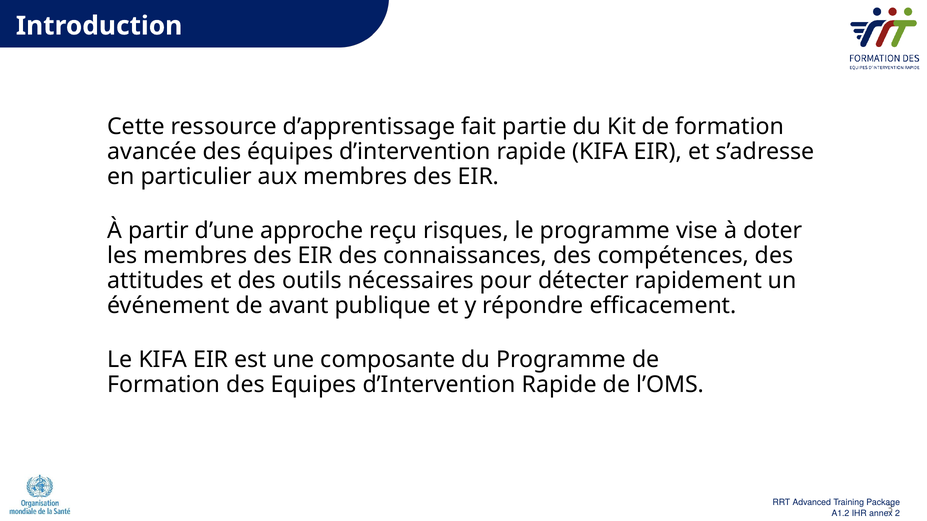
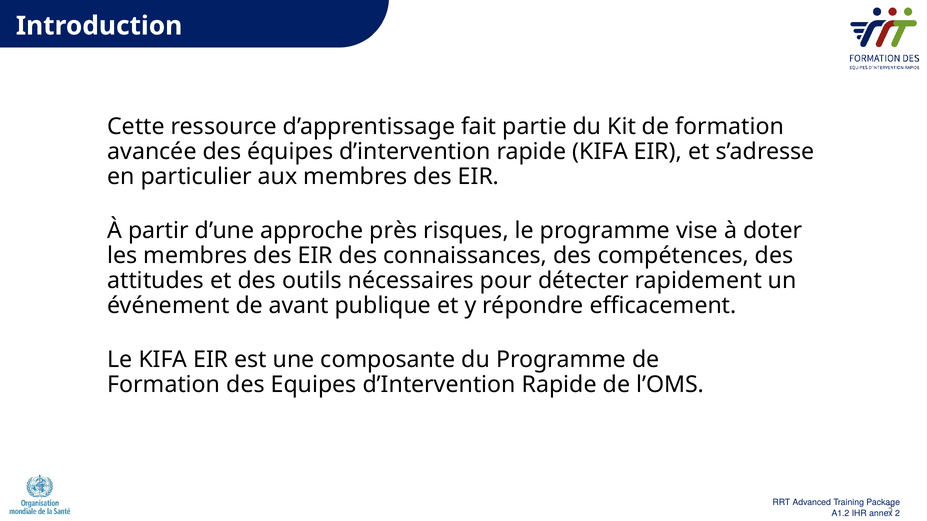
reçu: reçu -> près (393, 231)
